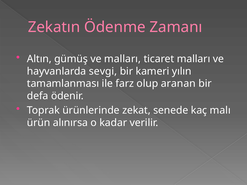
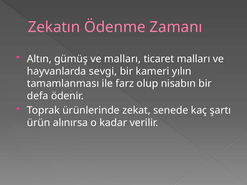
aranan: aranan -> nisabın (178, 84)
malı: malı -> şartı (220, 110)
